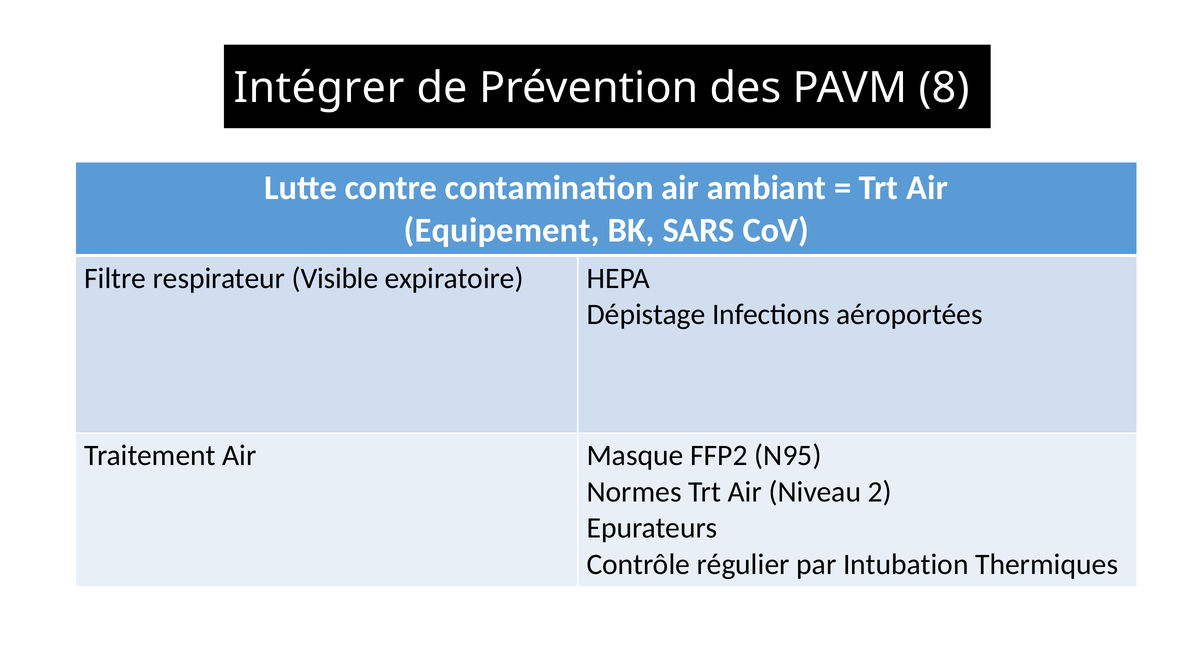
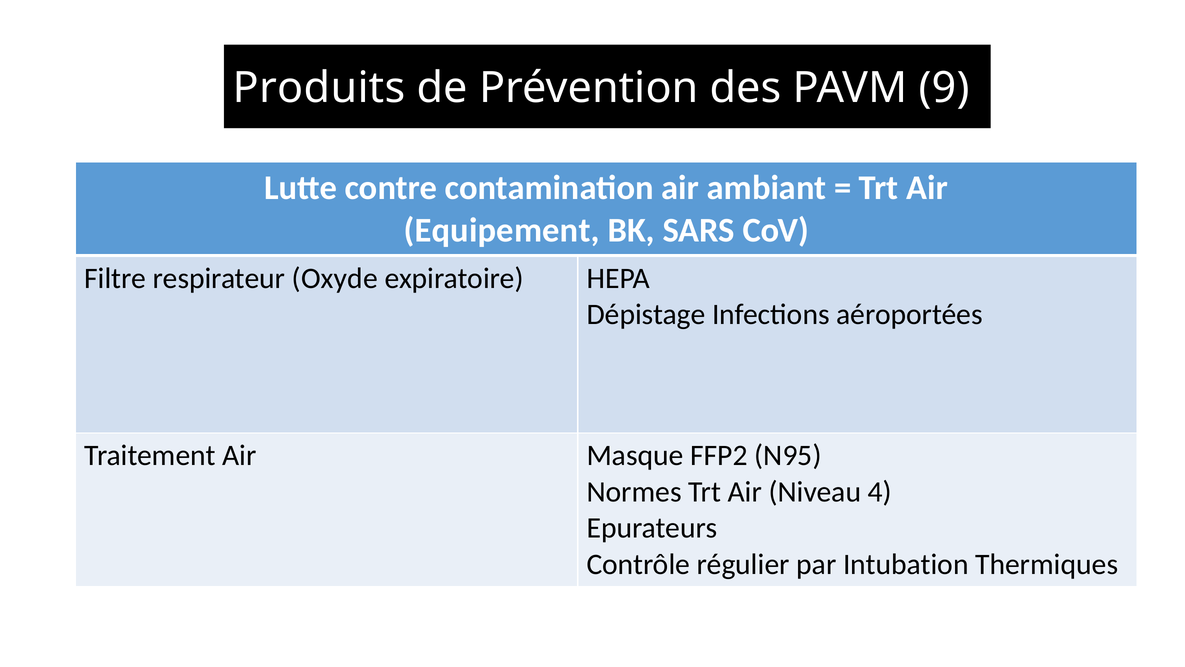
Intégrer: Intégrer -> Produits (319, 88)
8: 8 -> 9 (944, 88)
Visible: Visible -> Oxyde (335, 278)
2: 2 -> 4 (880, 492)
